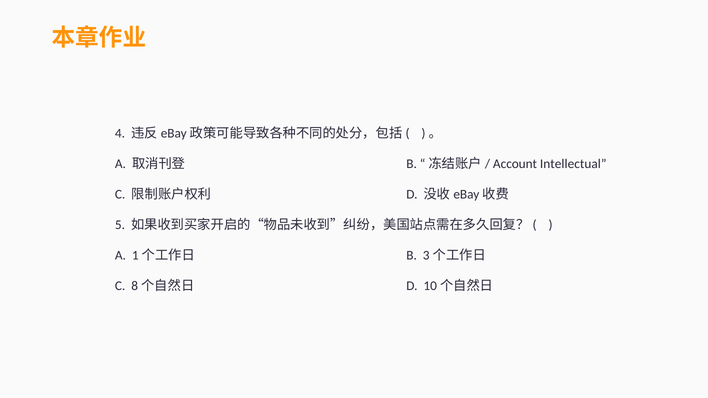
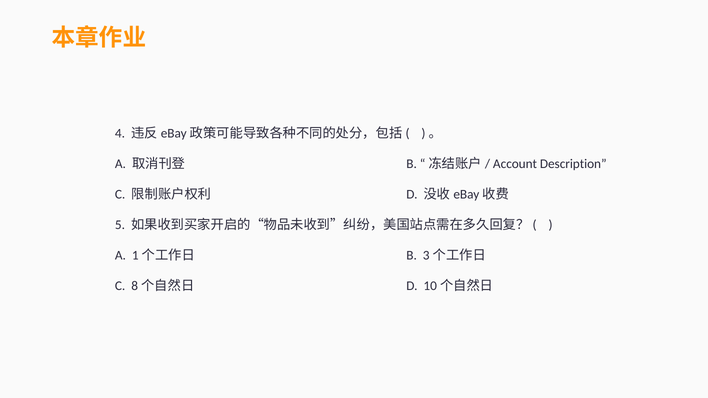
Intellectual: Intellectual -> Description (573, 164)
